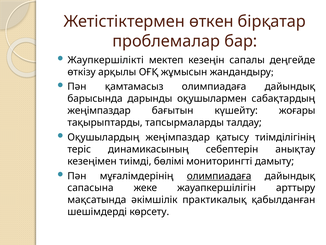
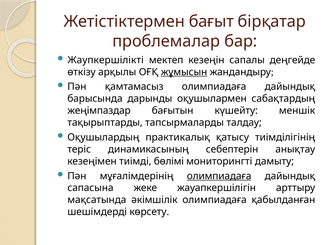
өткен: өткен -> бағыт (211, 22)
жұмысын underline: none -> present (184, 72)
жоғары: жоғары -> меншік (297, 110)
Оқушылардың жеңімпаздар: жеңімпаздар -> практикалық (178, 137)
әкімшілік практикалық: практикалық -> олимпиадаға (215, 200)
